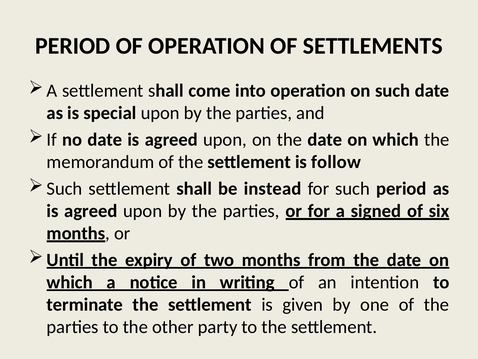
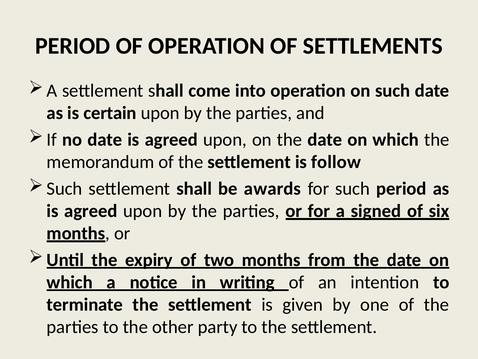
special: special -> certain (110, 113)
instead: instead -> awards (273, 188)
